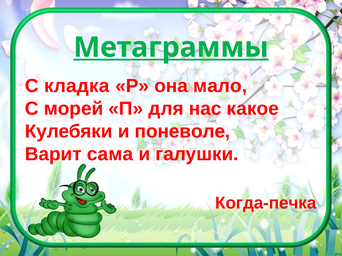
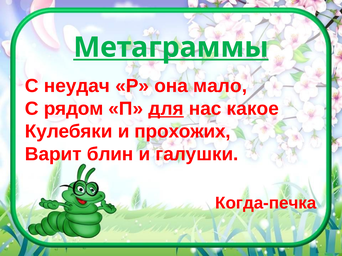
кладка: кладка -> неудач (77, 86)
морей: морей -> рядом (74, 109)
для underline: none -> present (166, 109)
поневоле: поневоле -> прохожих (183, 132)
сама: сама -> блин (110, 154)
